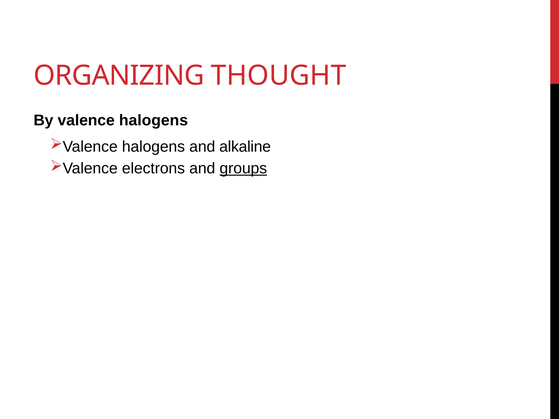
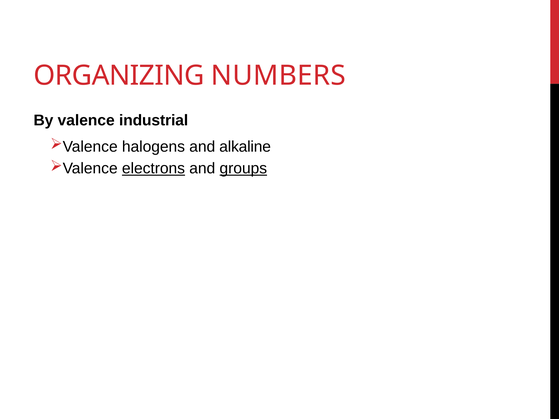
THOUGHT: THOUGHT -> NUMBERS (278, 76)
valence halogens: halogens -> industrial (154, 120)
electrons underline: none -> present (153, 168)
